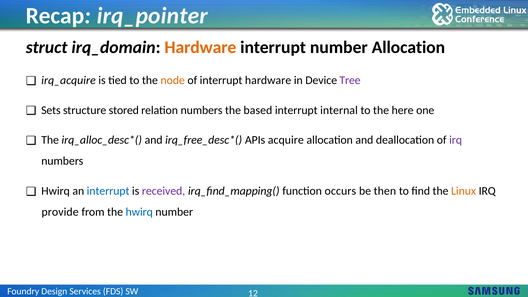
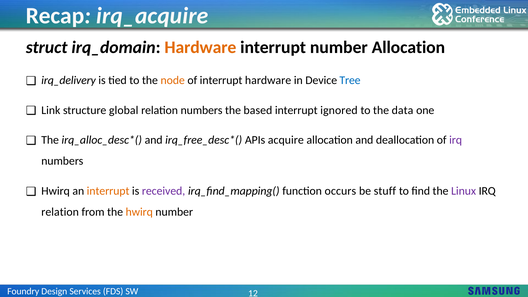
irq_pointer: irq_pointer -> irq_acquire (152, 16)
irq_acquire: irq_acquire -> irq_delivery (69, 80)
Tree colour: purple -> blue (350, 80)
Sets: Sets -> Link (51, 110)
stored: stored -> global (124, 110)
internal: internal -> ignored (339, 110)
here: here -> data (403, 110)
interrupt colour: blue -> orange (108, 191)
then: then -> stuff (385, 191)
Linux colour: orange -> purple (464, 191)
provide: provide -> relation (60, 212)
hwirq colour: blue -> orange (139, 212)
